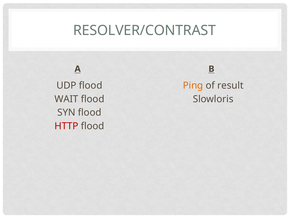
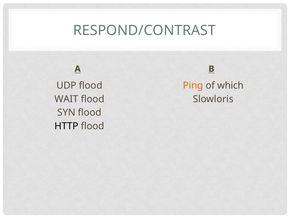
RESOLVER/CONTRAST: RESOLVER/CONTRAST -> RESPOND/CONTRAST (144, 30)
result: result -> which (231, 85)
HTTP colour: red -> black (66, 126)
